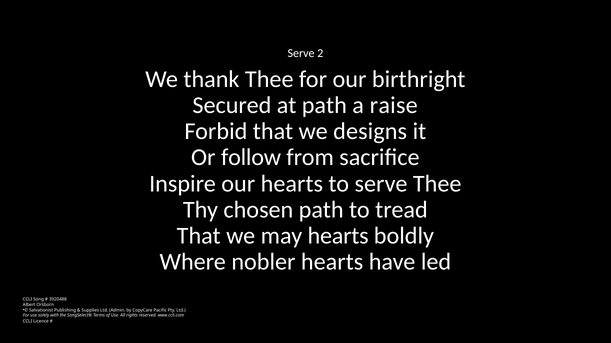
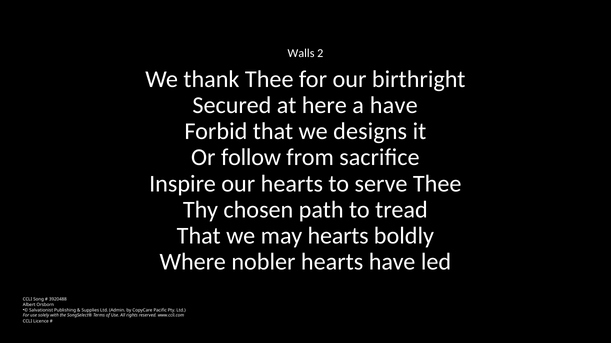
Serve: Serve -> Walls (301, 54)
at path: path -> here (324, 106)
a raise: raise -> have (394, 106)
